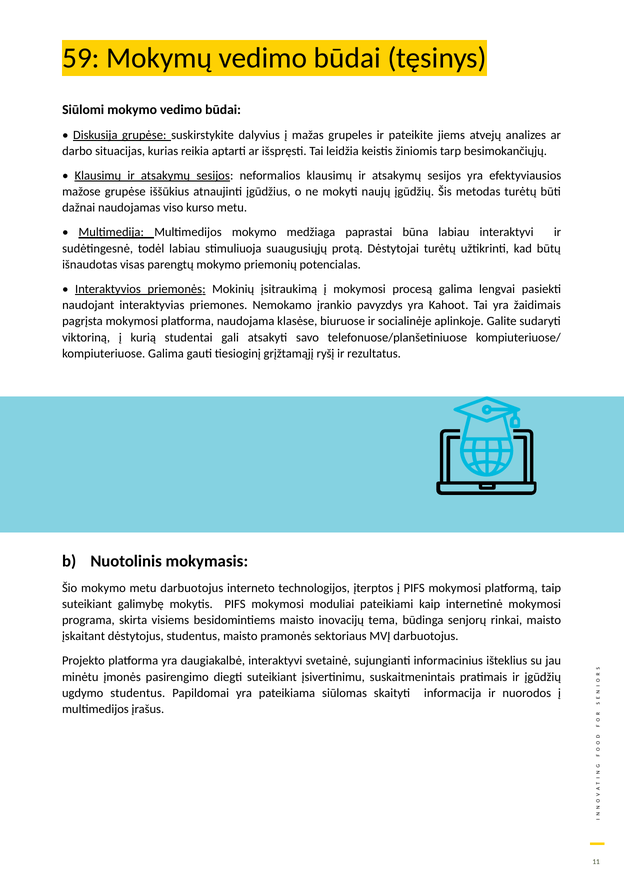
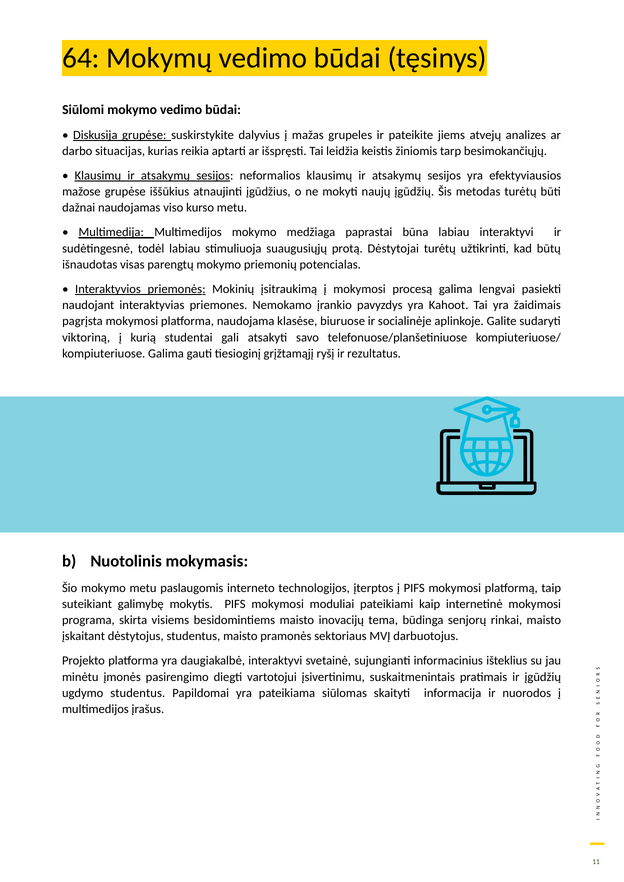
59: 59 -> 64 (81, 58)
metu darbuotojus: darbuotojus -> paslaugomis (192, 588)
diegti suteikiant: suteikiant -> vartotojui (272, 677)
